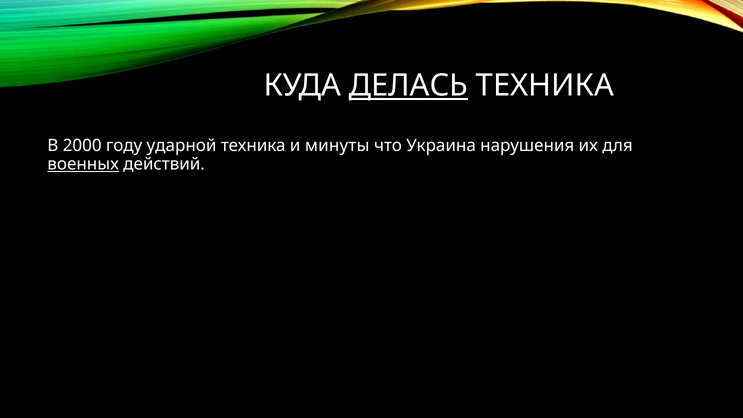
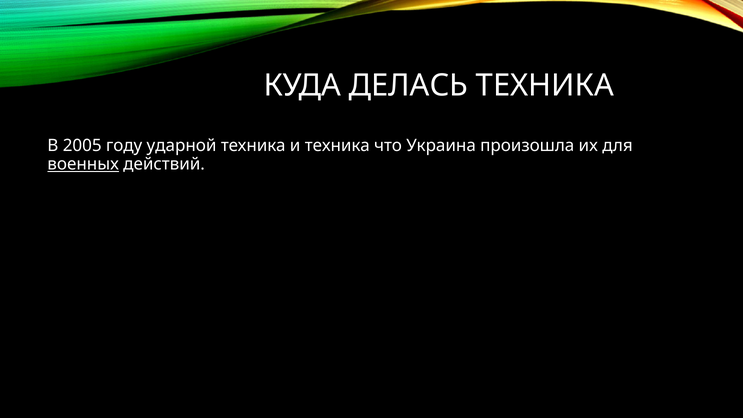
ДЕЛАСЬ underline: present -> none (409, 86)
2000: 2000 -> 2005 (82, 146)
и минуты: минуты -> техника (337, 146)
нарушения: нарушения -> произошла (527, 146)
